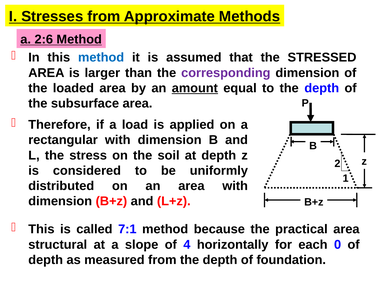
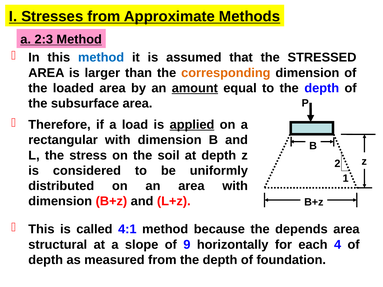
2:6: 2:6 -> 2:3 (44, 39)
corresponding colour: purple -> orange (226, 73)
applied underline: none -> present (192, 125)
7:1: 7:1 -> 4:1 (127, 229)
practical: practical -> depends (301, 229)
4: 4 -> 9 (187, 245)
0: 0 -> 4 (338, 245)
